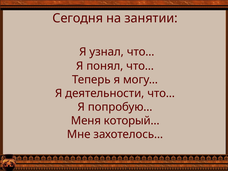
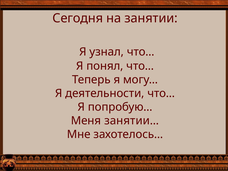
который…: который… -> занятии… (132, 121)
